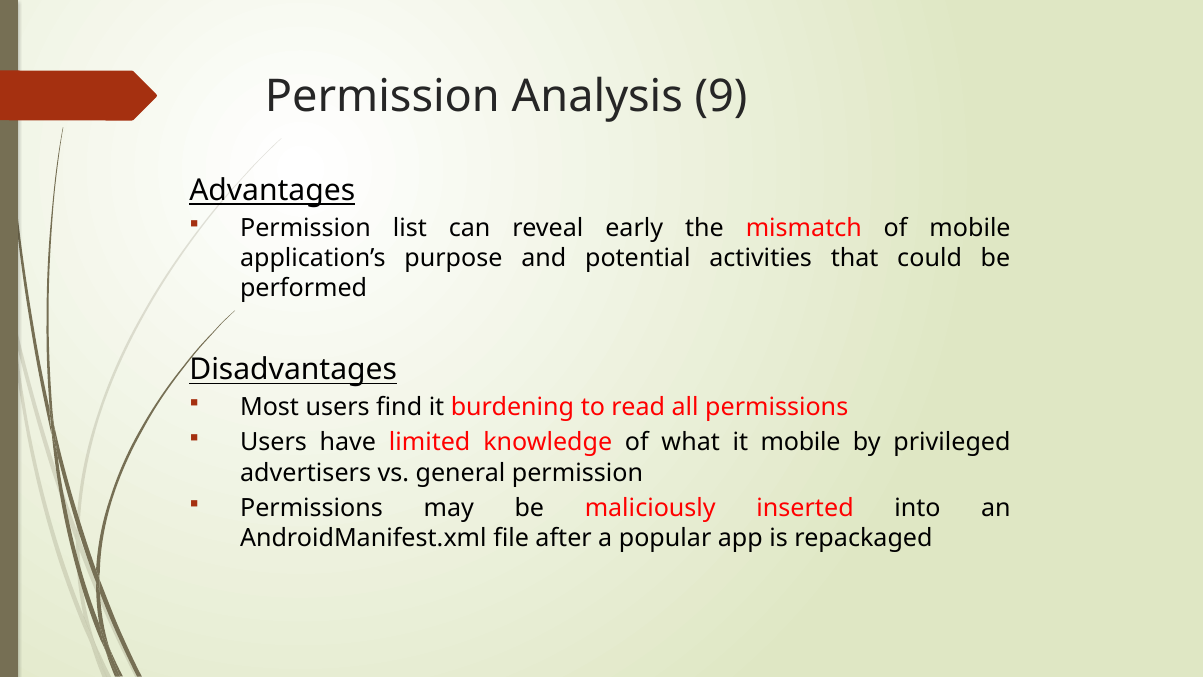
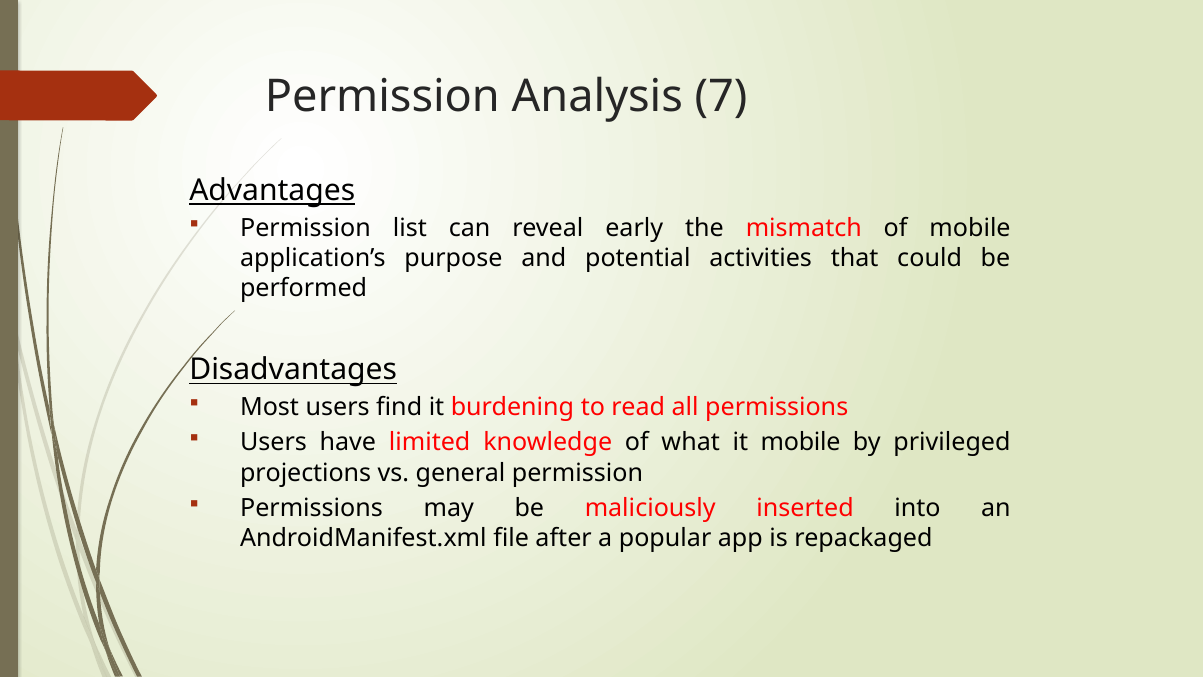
9: 9 -> 7 (721, 96)
advertisers: advertisers -> projections (306, 473)
